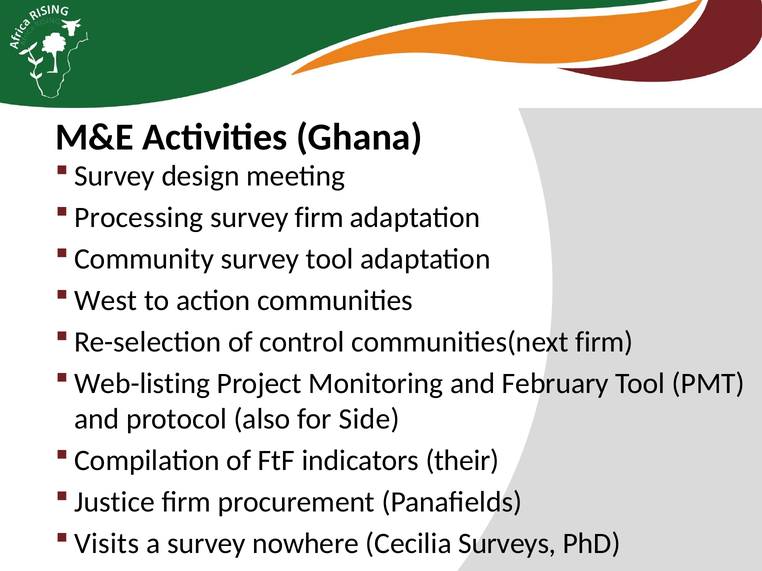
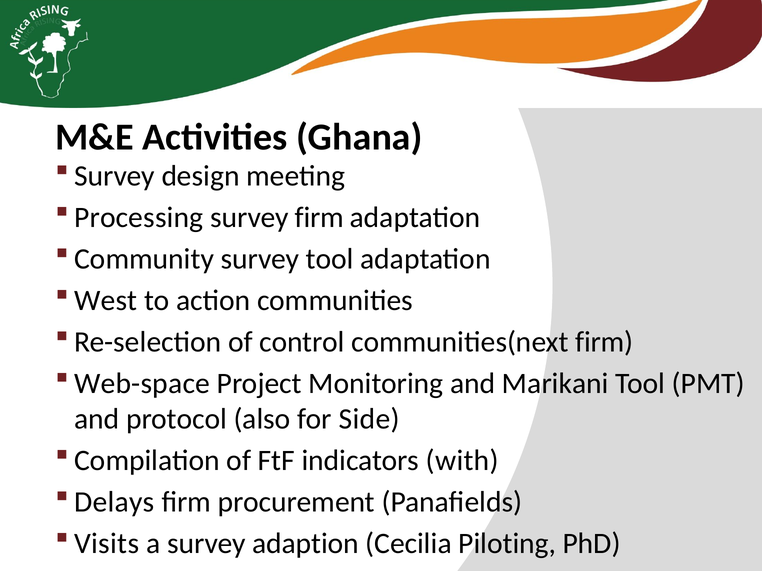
Web-listing: Web-listing -> Web-space (142, 384)
February: February -> Marikani (555, 384)
their: their -> with (462, 461)
Justice: Justice -> Delays (114, 502)
nowhere: nowhere -> adaption (306, 544)
Surveys: Surveys -> Piloting (507, 544)
